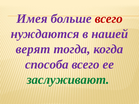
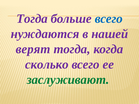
Имея: Имея -> Тогда (32, 19)
всего colour: red -> blue (109, 19)
способа: способа -> сколько (47, 65)
